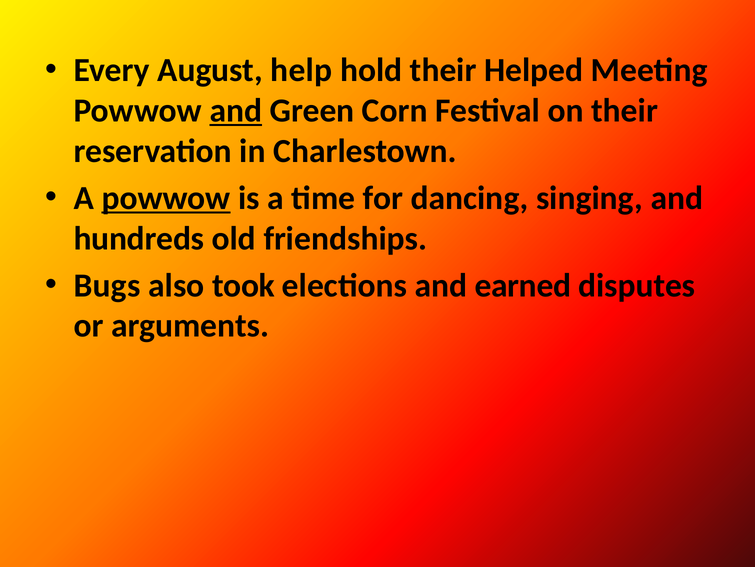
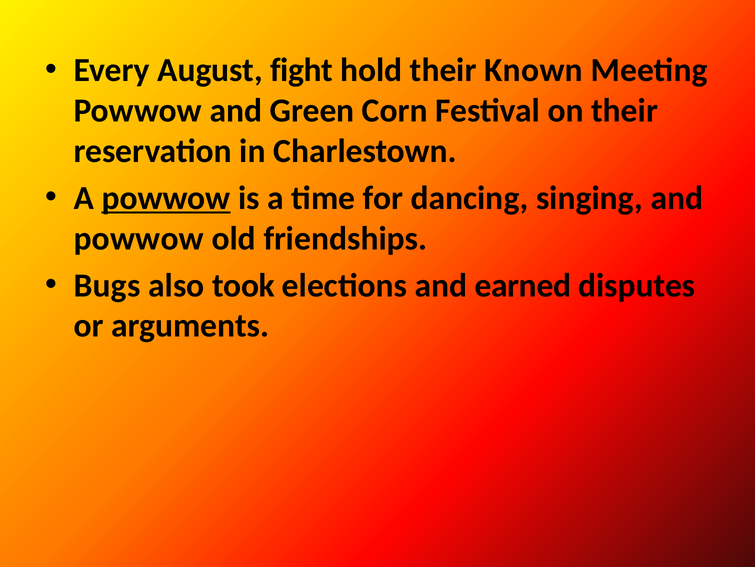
help: help -> fight (302, 70)
Helped: Helped -> Known (534, 70)
and underline: present -> none (236, 111)
hundreds: hundreds -> powwow (139, 238)
